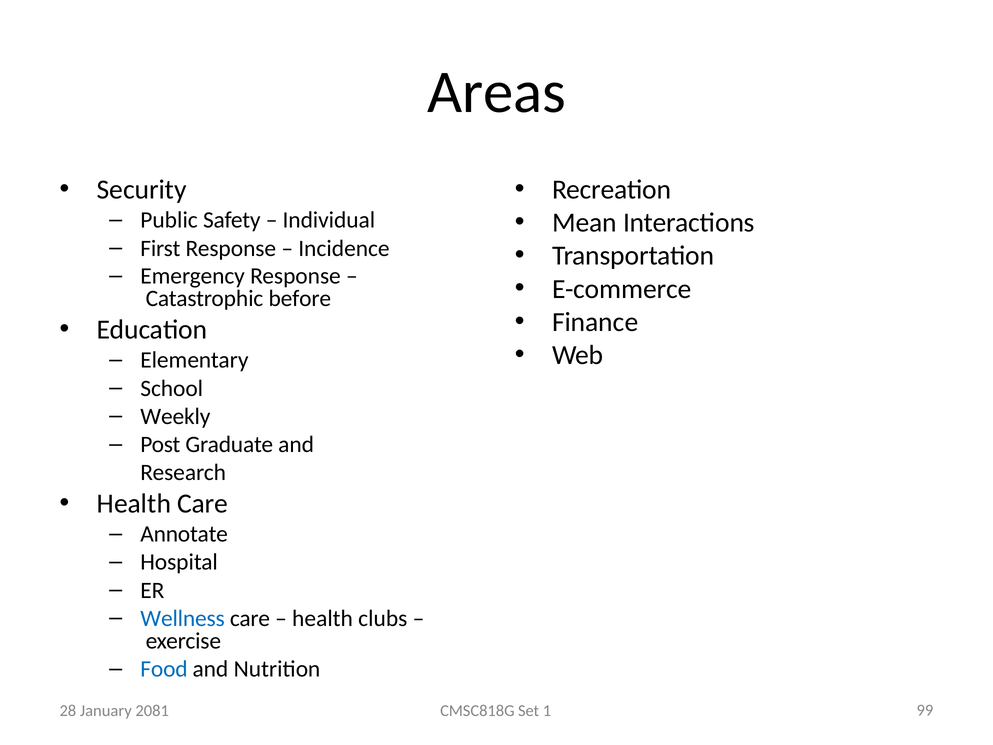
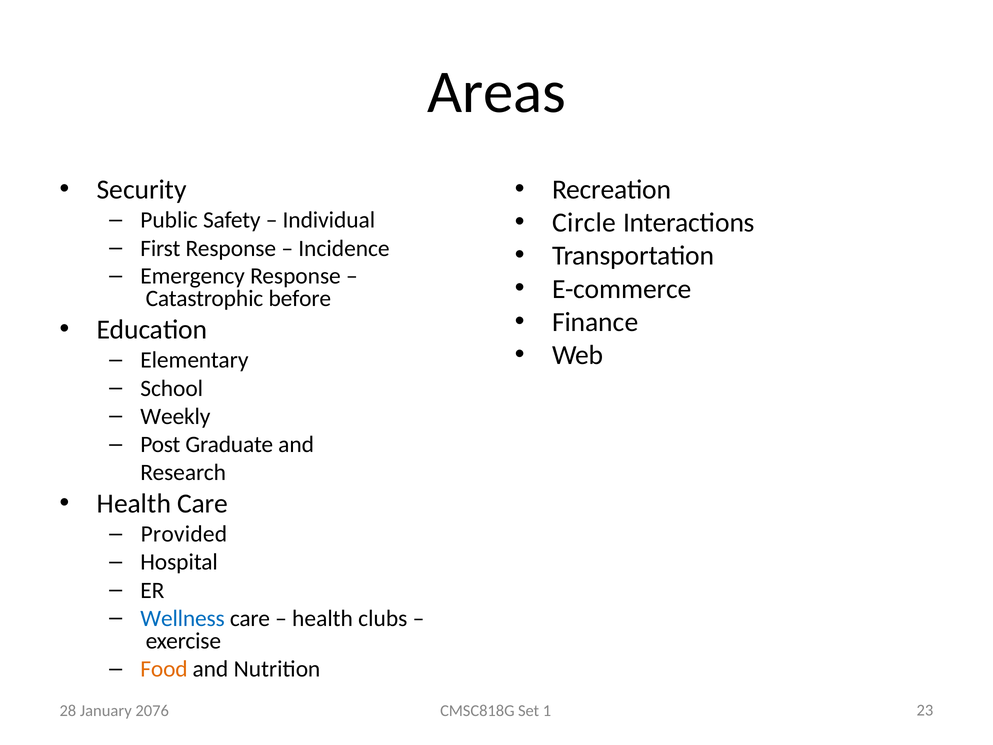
Mean: Mean -> Circle (584, 223)
Annotate: Annotate -> Provided (184, 534)
Food colour: blue -> orange (164, 669)
2081: 2081 -> 2076 (152, 710)
99: 99 -> 23 (925, 710)
